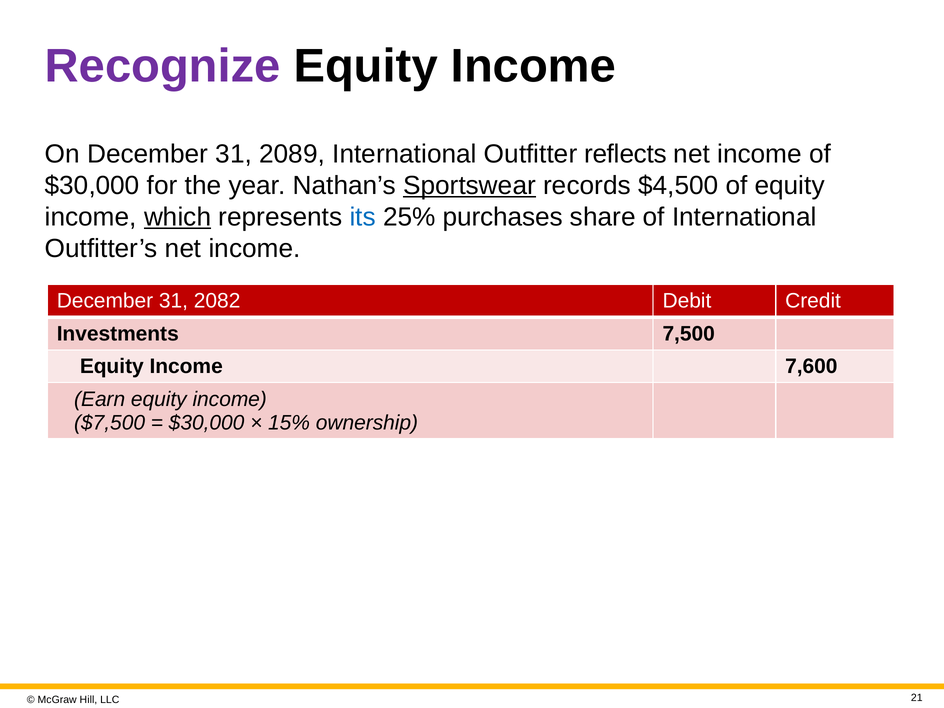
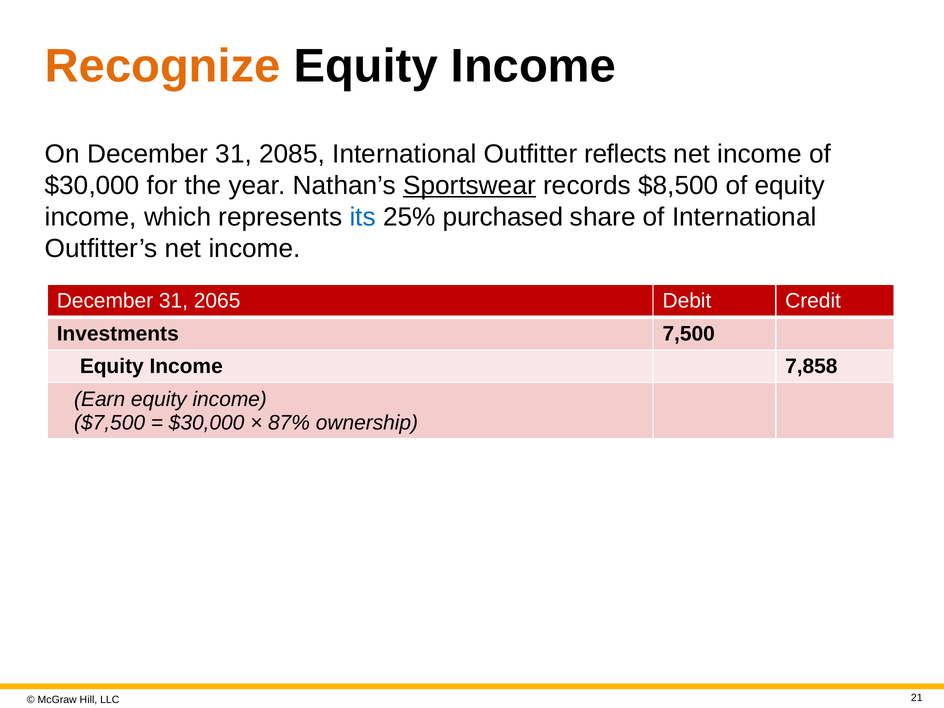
Recognize colour: purple -> orange (163, 66)
2089: 2089 -> 2085 (292, 154)
$4,500: $4,500 -> $8,500 (678, 186)
which underline: present -> none (178, 217)
purchases: purchases -> purchased (503, 217)
2082: 2082 -> 2065 (217, 301)
7,600: 7,600 -> 7,858 (811, 367)
15%: 15% -> 87% (289, 423)
